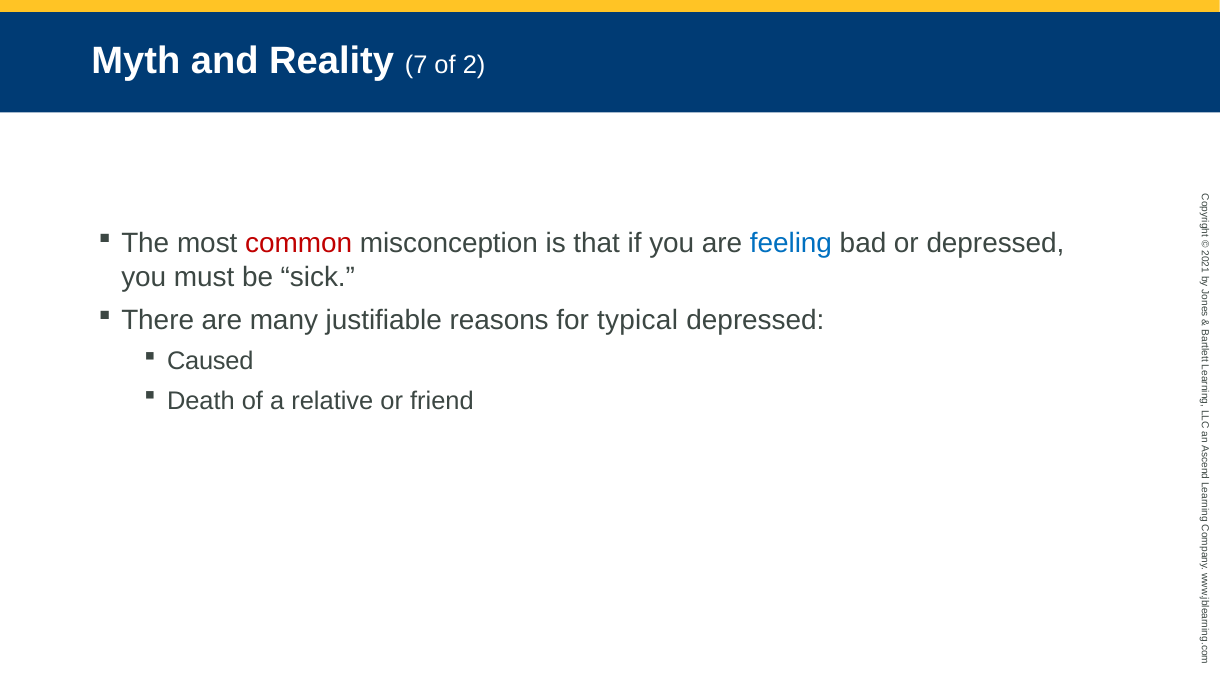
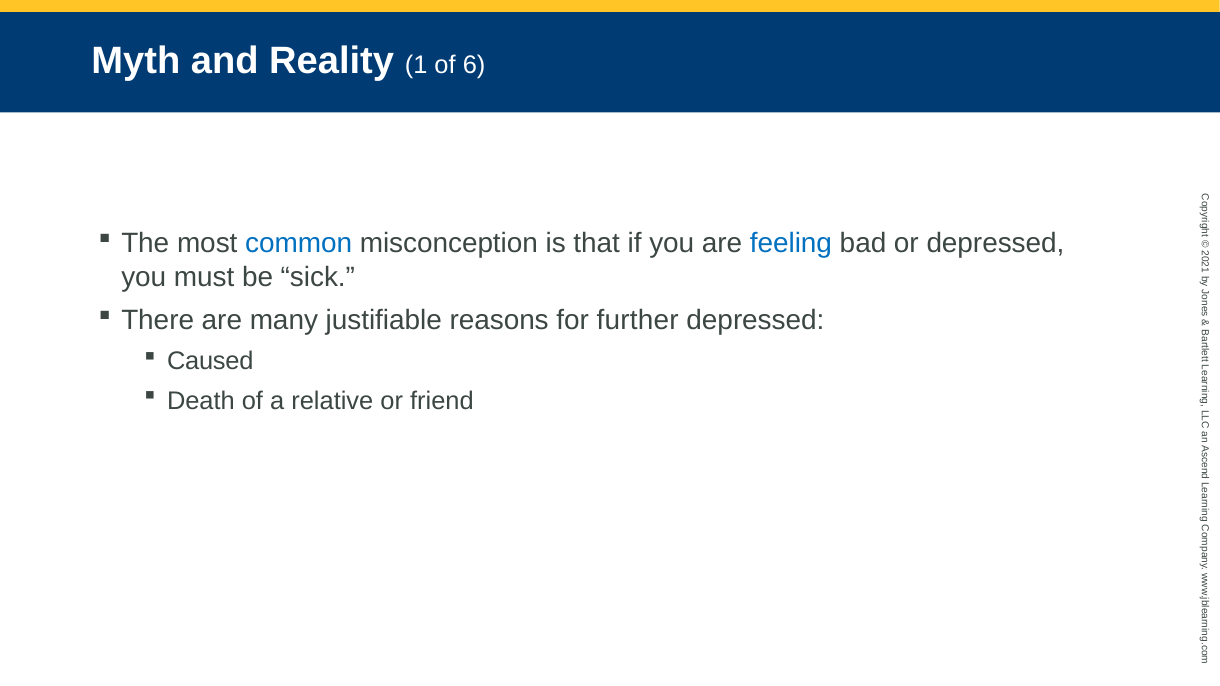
Reality 7: 7 -> 1 (416, 65)
of 2: 2 -> 6 (474, 65)
common colour: red -> blue (299, 244)
typical: typical -> further (638, 321)
